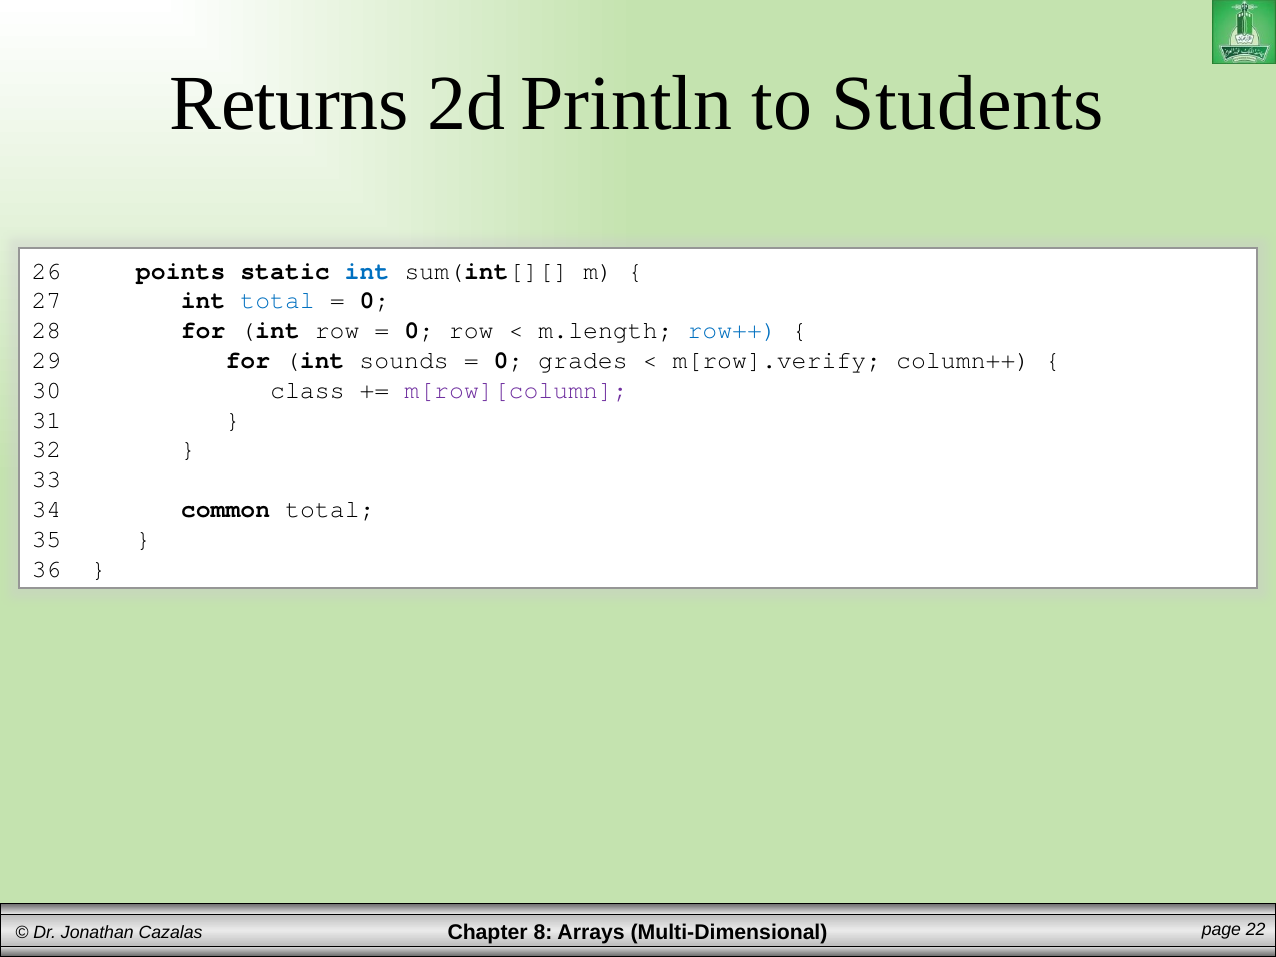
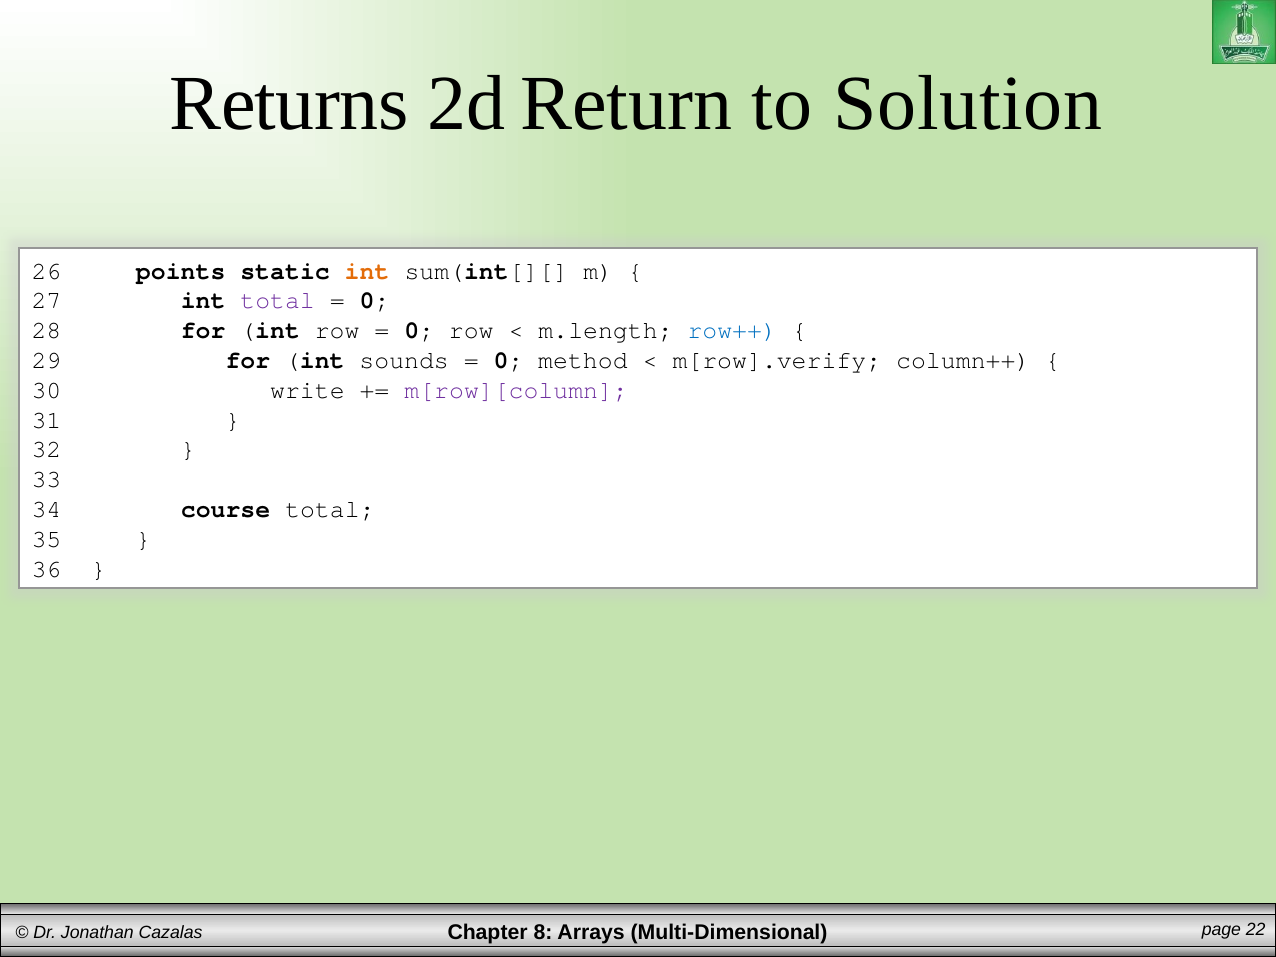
Println: Println -> Return (626, 104)
Students: Students -> Solution (968, 104)
int colour: blue -> orange (367, 271)
total colour: blue -> purple (278, 301)
grades: grades -> method (583, 360)
class: class -> write (307, 390)
common: common -> course (226, 509)
